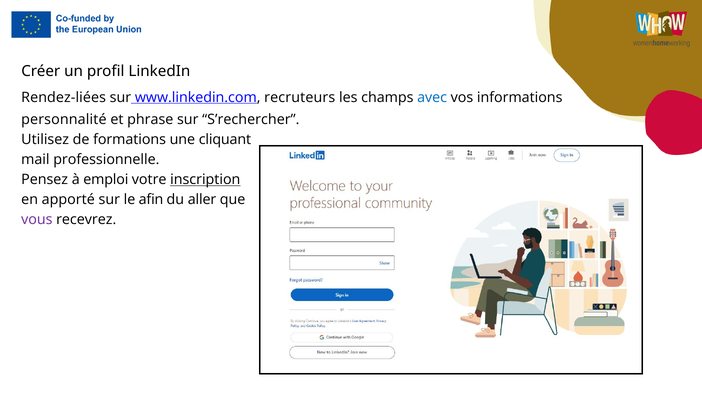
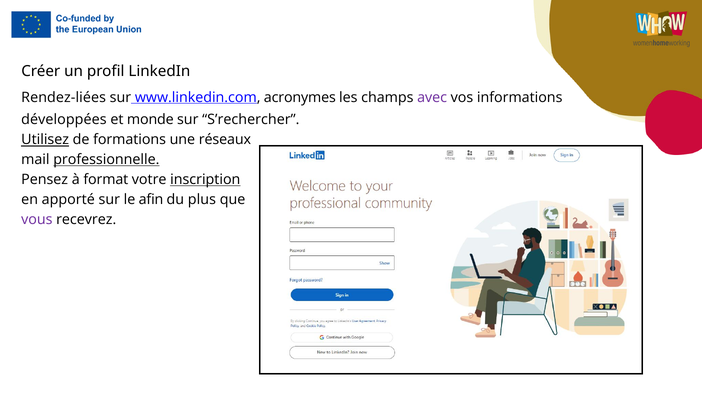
recruteurs: recruteurs -> acronymes (300, 97)
avec colour: blue -> purple (432, 97)
personnalité: personnalité -> développées (64, 120)
phrase: phrase -> monde (150, 120)
Utilisez underline: none -> present (45, 140)
cliquant: cliquant -> réseaux (225, 140)
professionnelle underline: none -> present (106, 160)
emploi: emploi -> format (106, 180)
aller: aller -> plus (202, 200)
